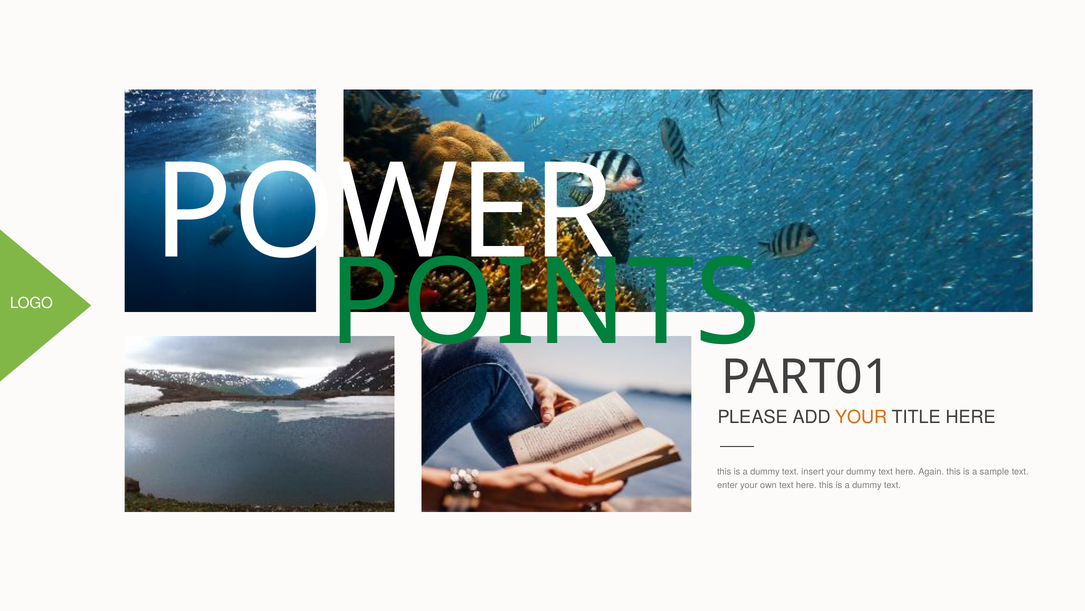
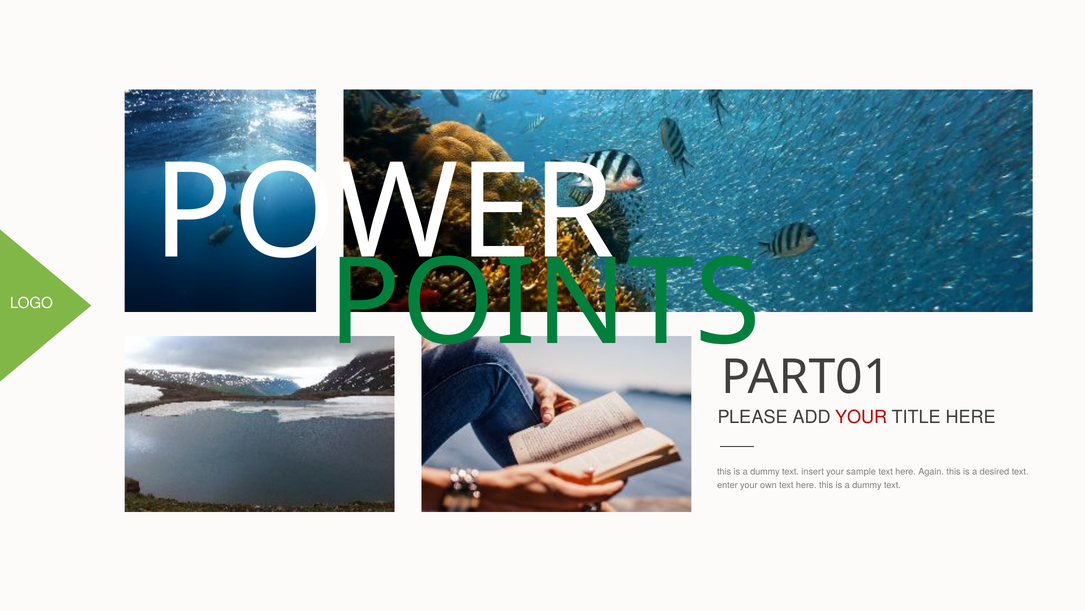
YOUR colour: orange -> red (861, 417)
your dummy: dummy -> sample (861, 471)
sample: sample -> desired (994, 471)
